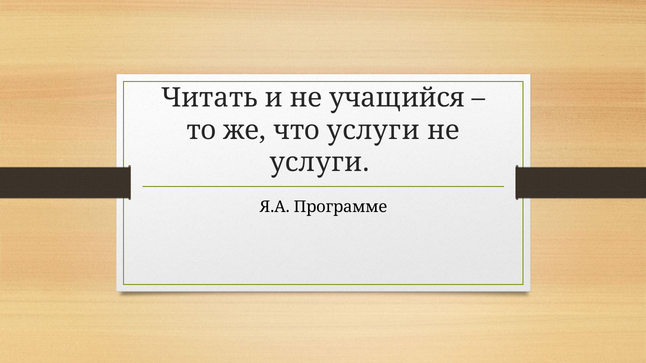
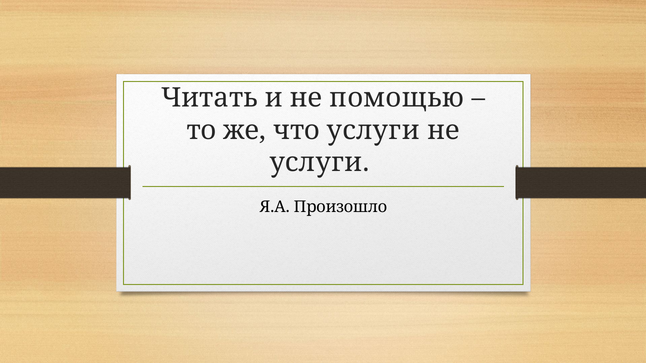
учащийся: учащийся -> помощью (397, 98)
Программе: Программе -> Произошло (340, 207)
